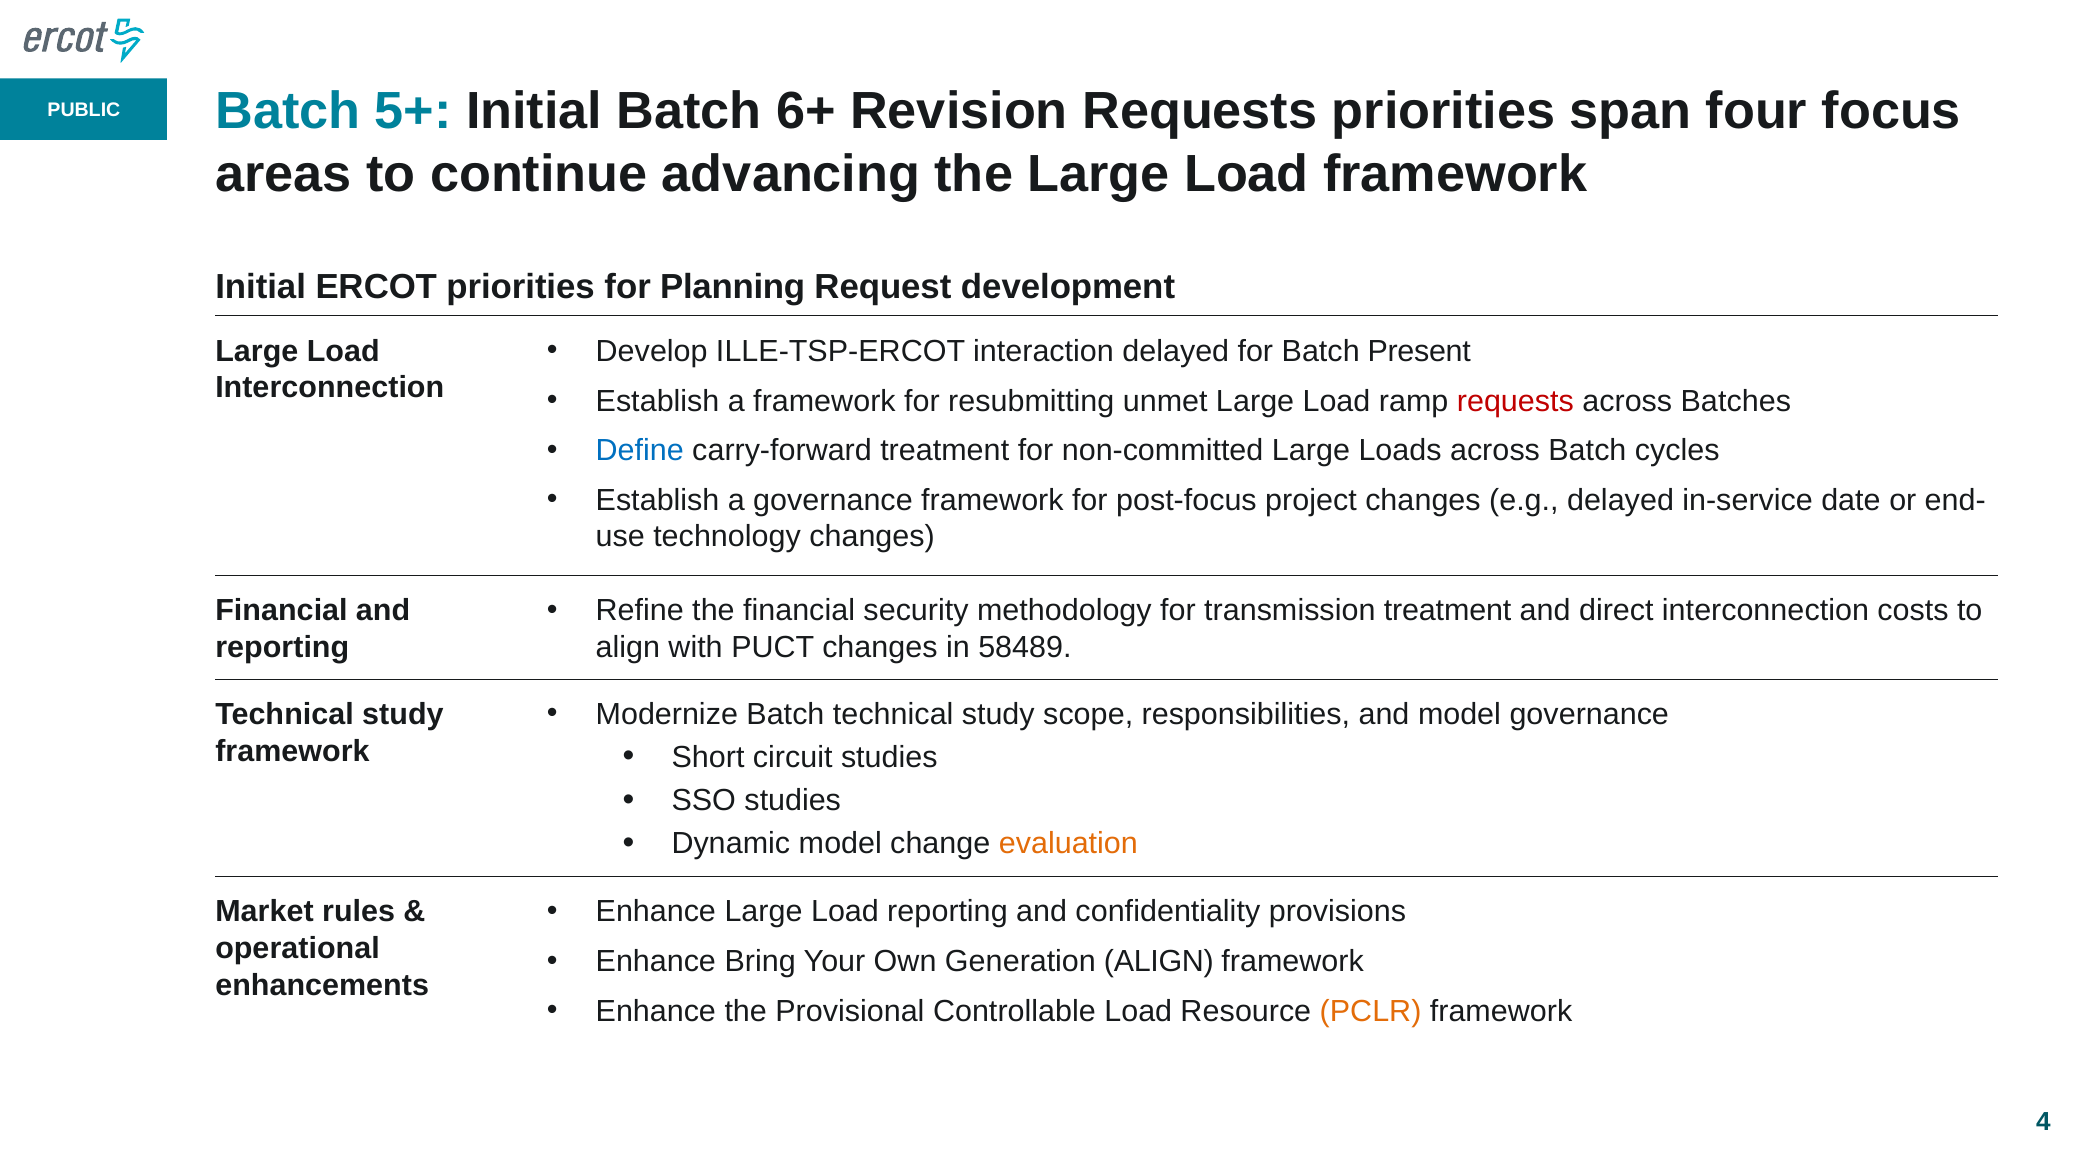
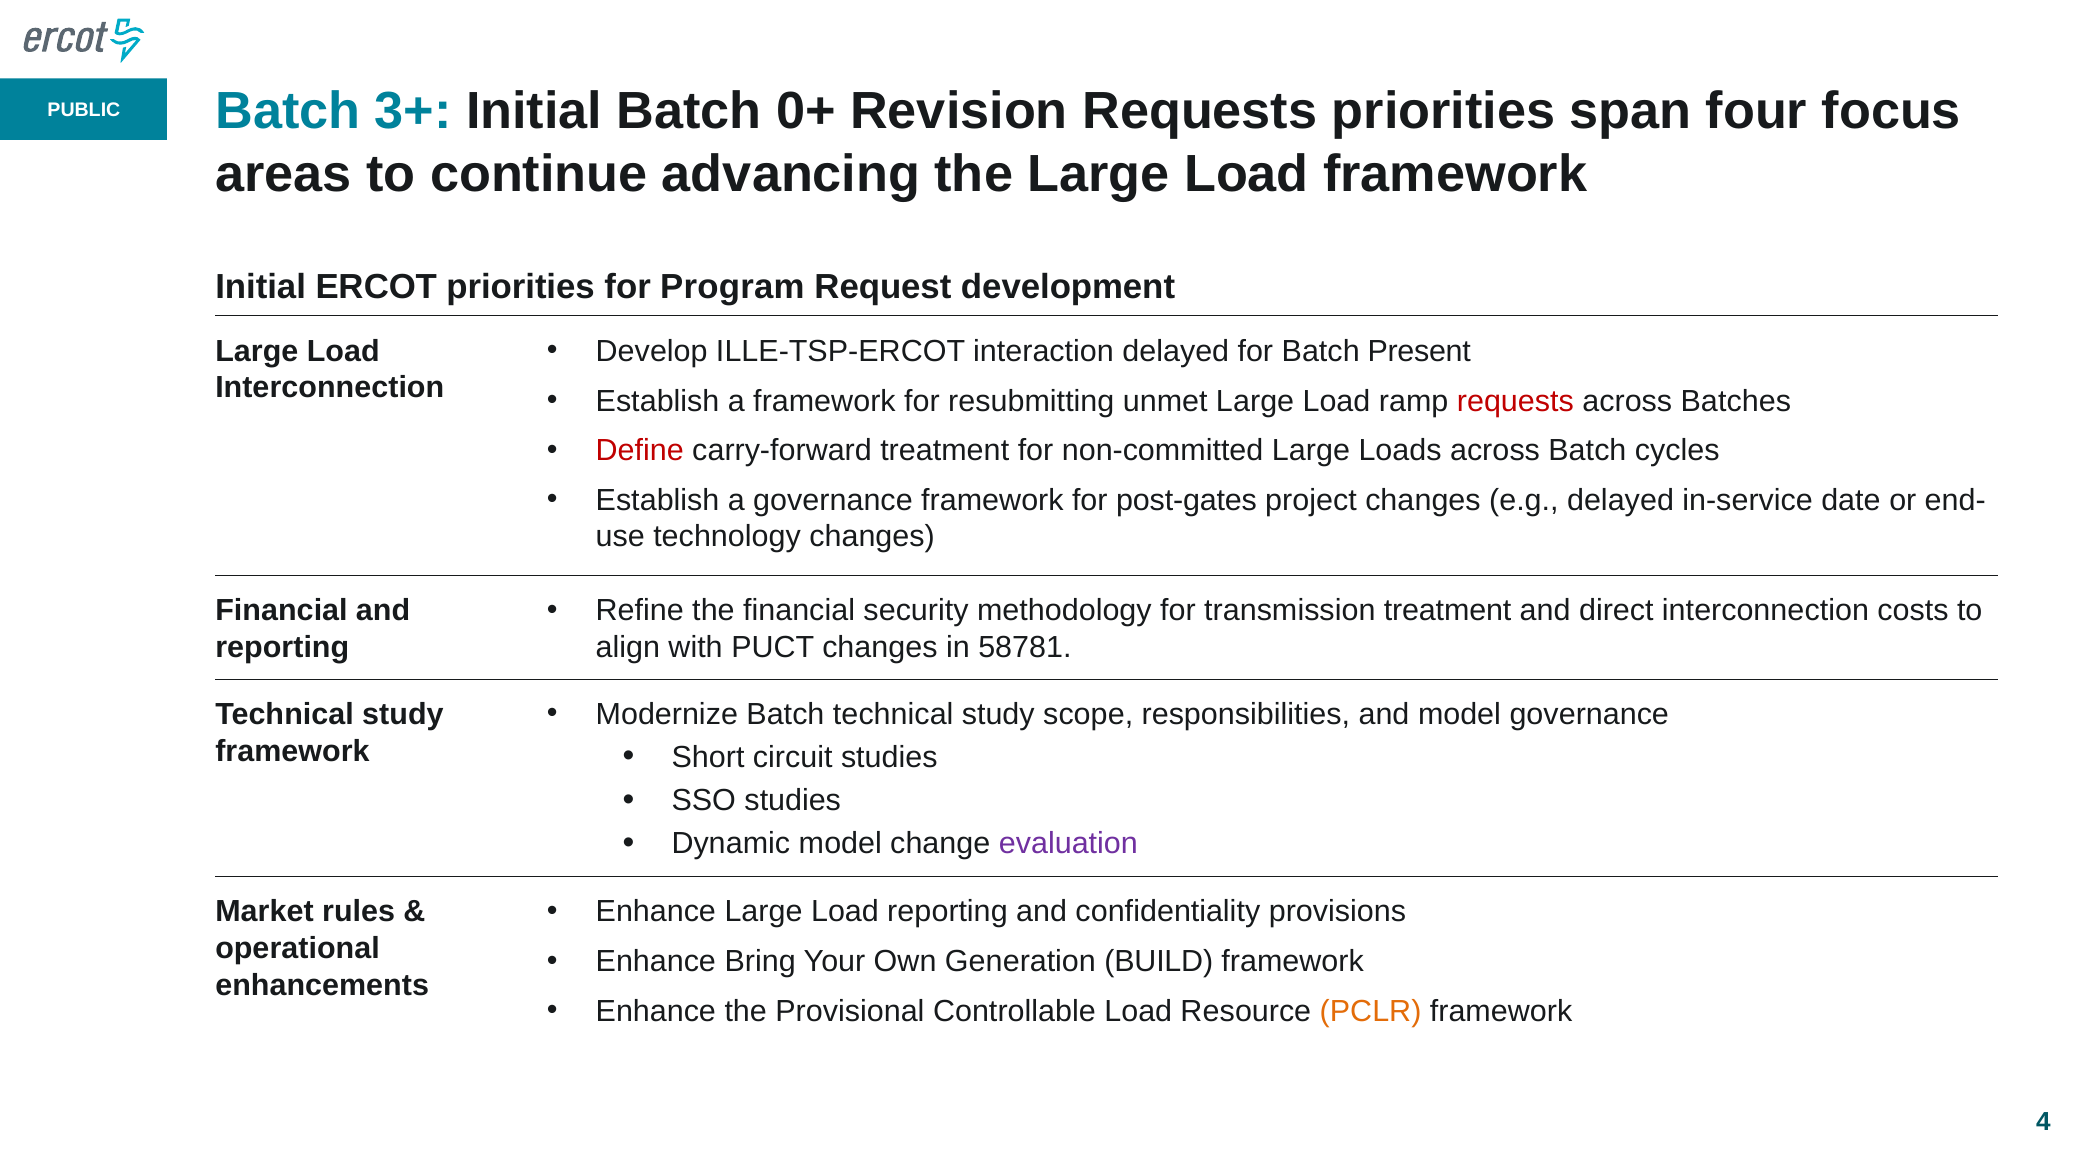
5+: 5+ -> 3+ (413, 112)
6+: 6+ -> 0+ (806, 112)
Planning: Planning -> Program (732, 287)
Define colour: blue -> red (640, 451)
post-focus: post-focus -> post-gates (1187, 500)
58489: 58489 -> 58781 (1025, 647)
evaluation colour: orange -> purple (1068, 844)
Generation ALIGN: ALIGN -> BUILD (1159, 962)
